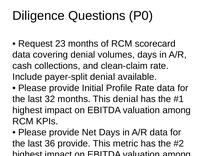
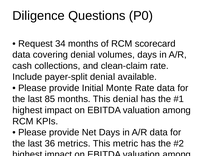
23: 23 -> 34 (60, 44)
Profile: Profile -> Monte (119, 88)
32: 32 -> 85 (50, 99)
36 provide: provide -> metrics (74, 143)
